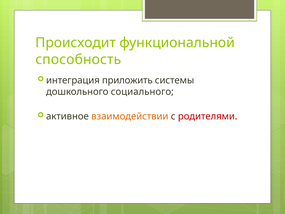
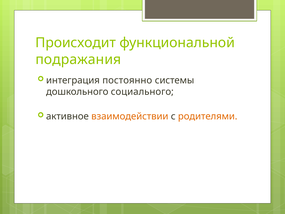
способность: способность -> подражания (78, 59)
приложить: приложить -> постоянно (127, 80)
родителями colour: red -> orange (208, 116)
